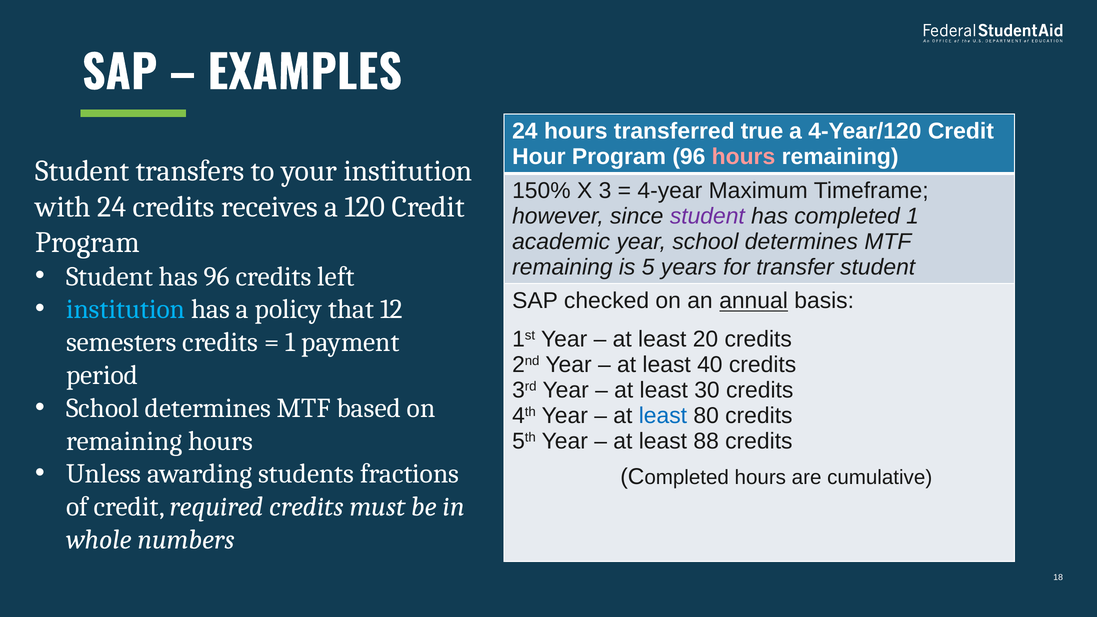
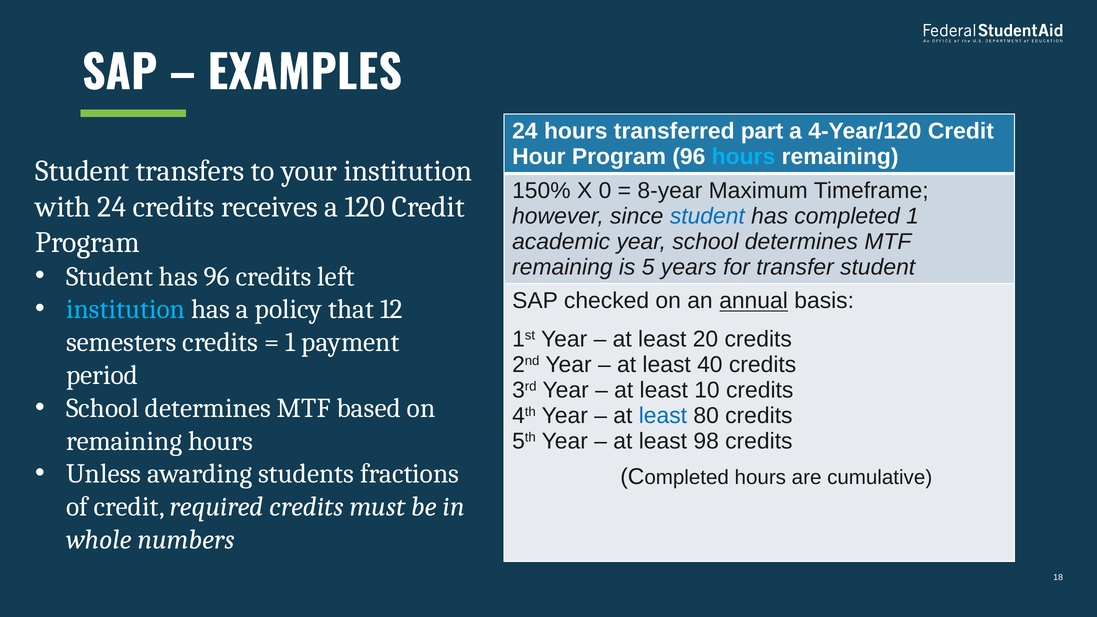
true: true -> part (762, 131)
hours colour: pink -> light blue (743, 157)
3: 3 -> 0 (605, 191)
4-year: 4-year -> 8-year (670, 191)
student colour: purple -> blue (707, 216)
30: 30 -> 10 (707, 390)
88: 88 -> 98 (706, 441)
